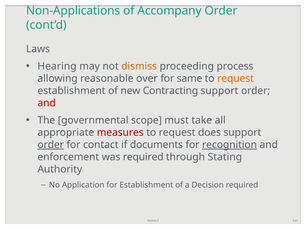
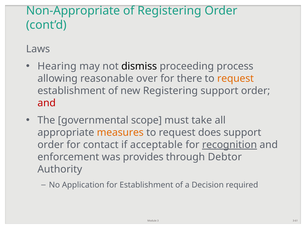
Non-Applications: Non-Applications -> Non-Appropriate (73, 11)
of Accompany: Accompany -> Registering (169, 11)
dismiss colour: orange -> black (139, 67)
same: same -> there (190, 79)
new Contracting: Contracting -> Registering (170, 91)
measures colour: red -> orange (120, 133)
order underline: present -> none (51, 145)
documents: documents -> acceptable (156, 145)
was required: required -> provides (143, 157)
Stating: Stating -> Debtor (225, 157)
